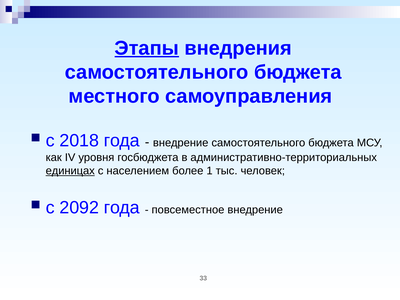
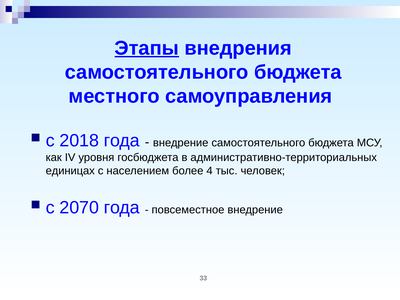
единицах underline: present -> none (70, 171)
1: 1 -> 4 (210, 171)
2092: 2092 -> 2070 (79, 208)
